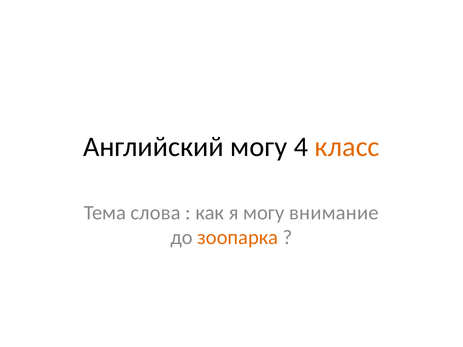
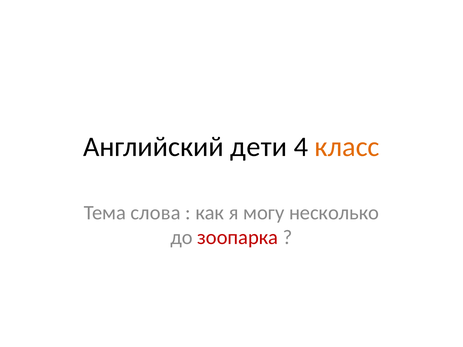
Английский могу: могу -> дети (259, 147)
внимание: внимание -> несколько (334, 213)
зоопарка colour: orange -> red (238, 238)
